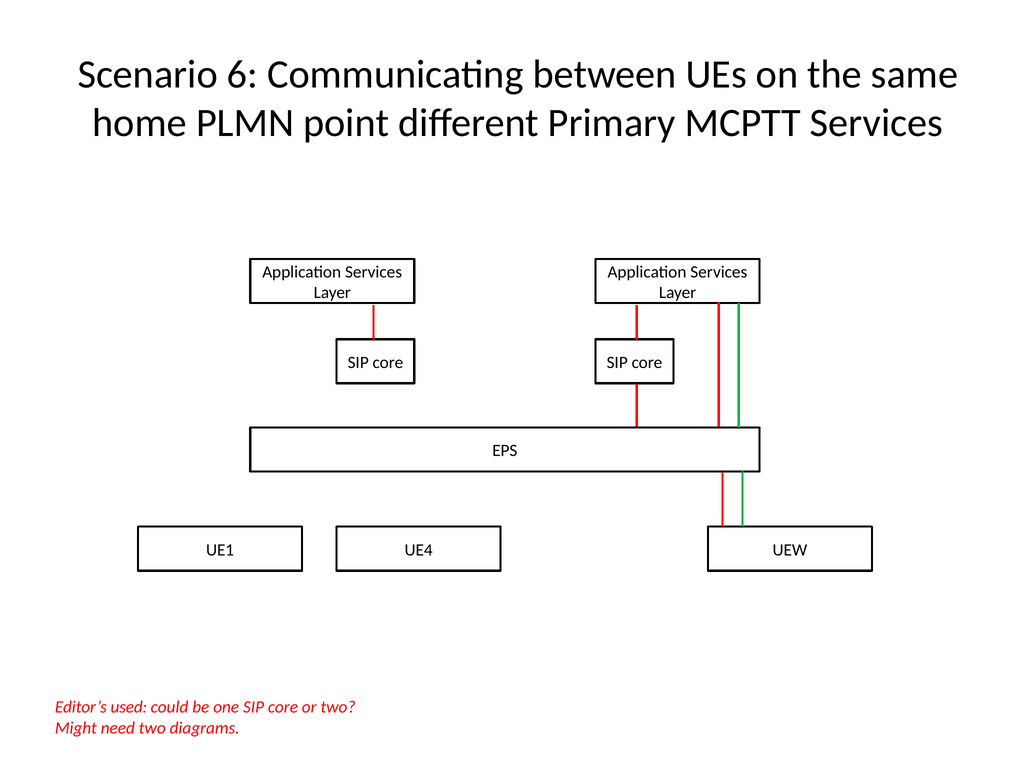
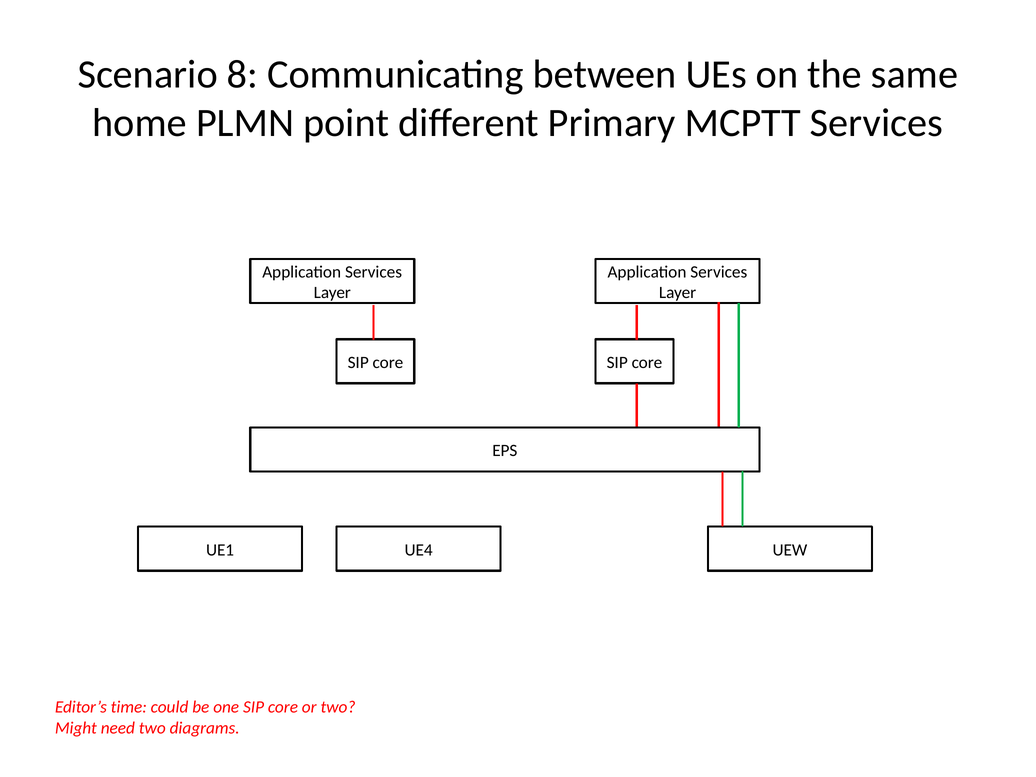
6: 6 -> 8 (242, 74)
used: used -> time (129, 707)
